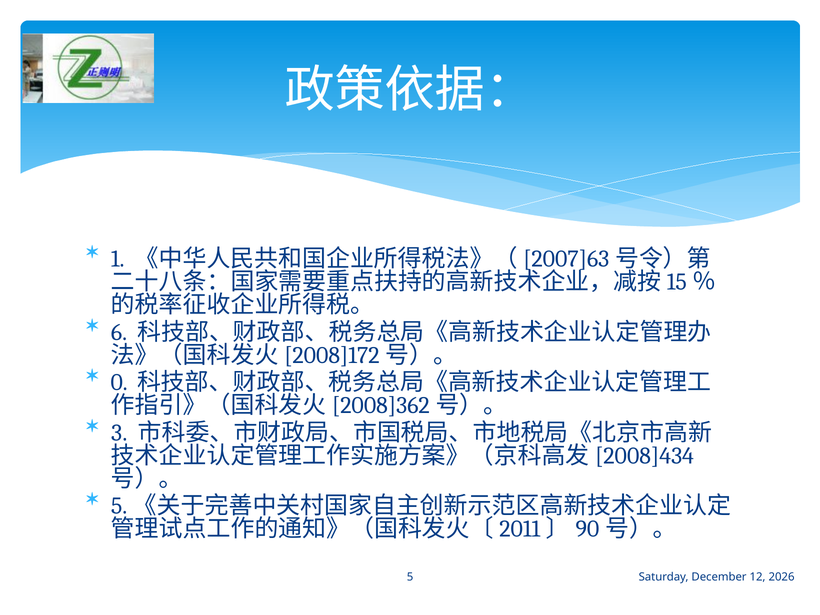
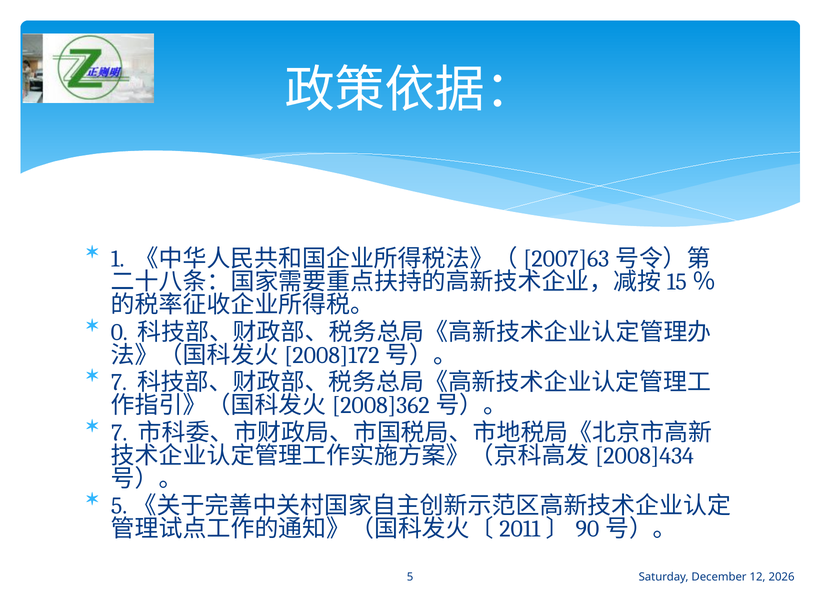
6: 6 -> 0 (119, 332)
0: 0 -> 7 (119, 383)
3: 3 -> 7 (119, 433)
